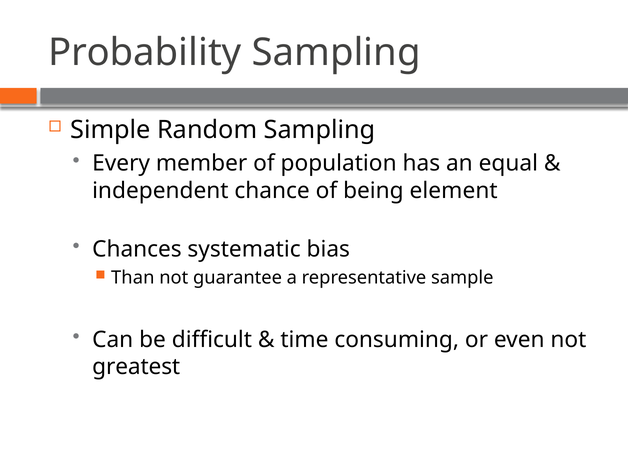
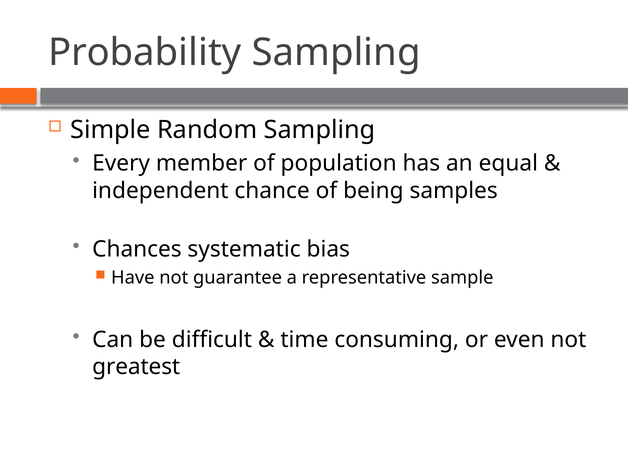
element: element -> samples (454, 191)
Than: Than -> Have (133, 278)
